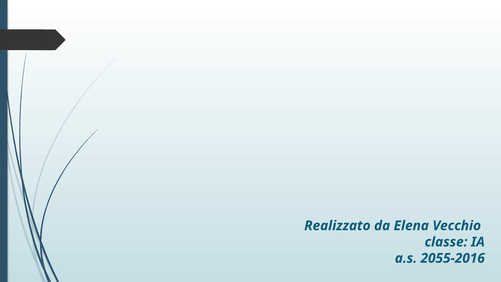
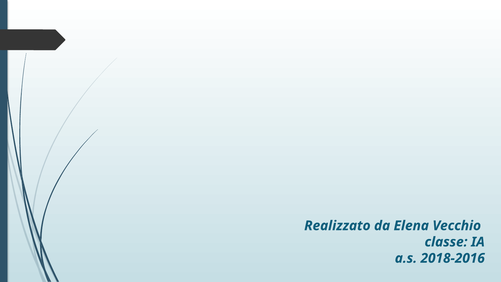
2055-2016: 2055-2016 -> 2018-2016 (453, 258)
